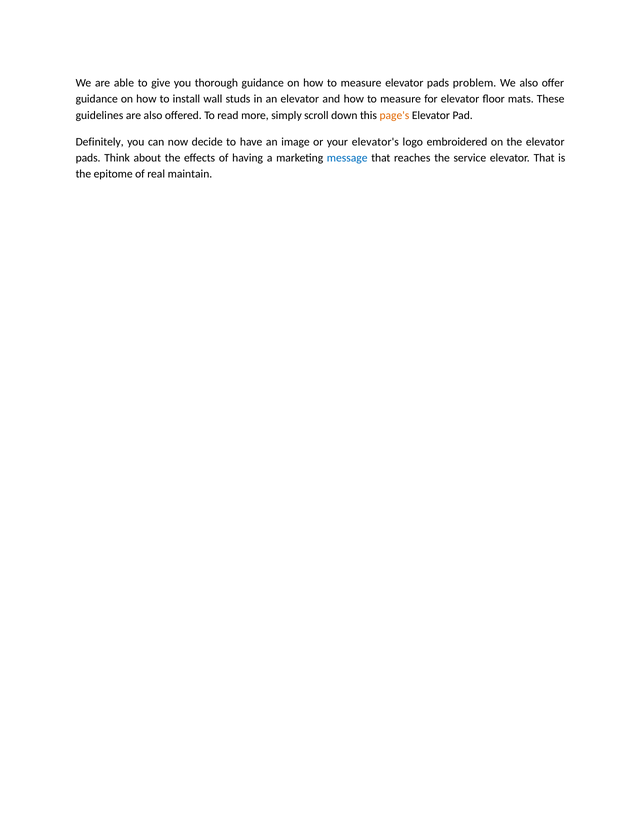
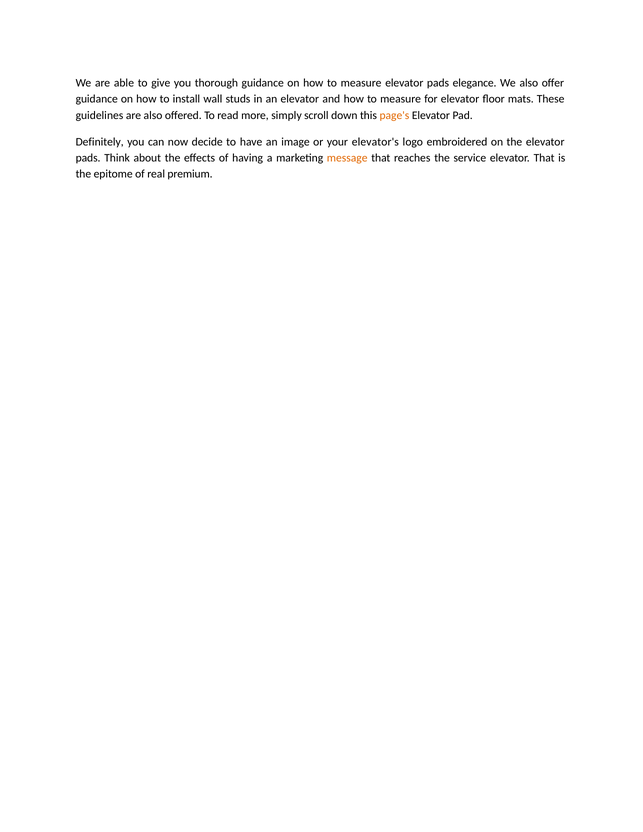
problem: problem -> elegance (475, 83)
message colour: blue -> orange (347, 158)
maintain: maintain -> premium (190, 174)
